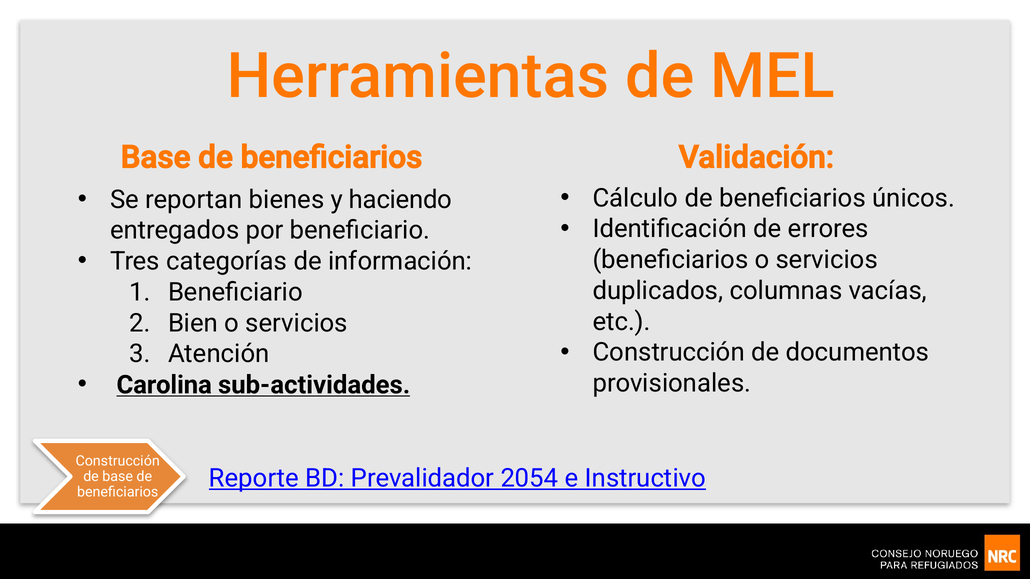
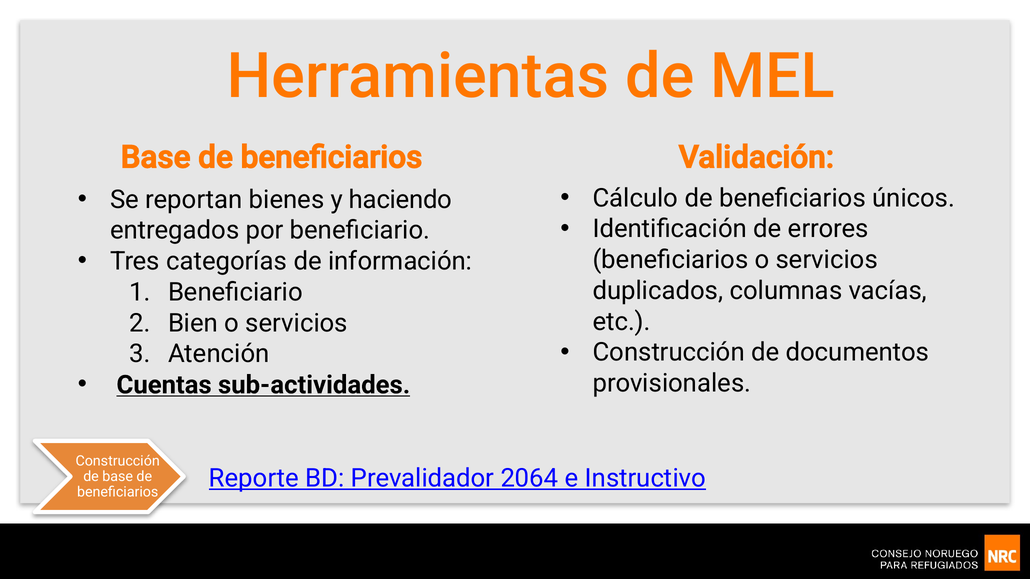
Carolina: Carolina -> Cuentas (164, 385)
2054: 2054 -> 2064 (529, 478)
